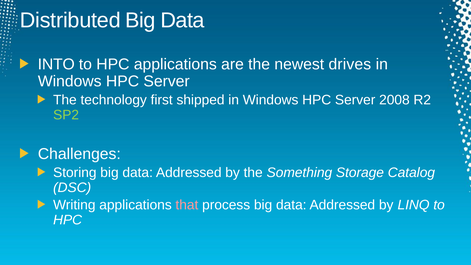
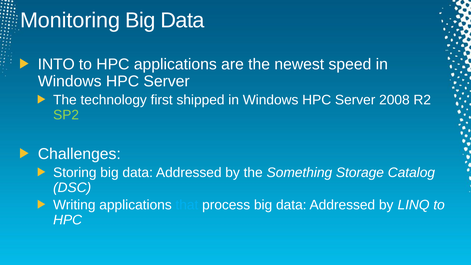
Distributed: Distributed -> Monitoring (70, 20)
drives: drives -> speed (350, 64)
that colour: pink -> light blue (187, 205)
